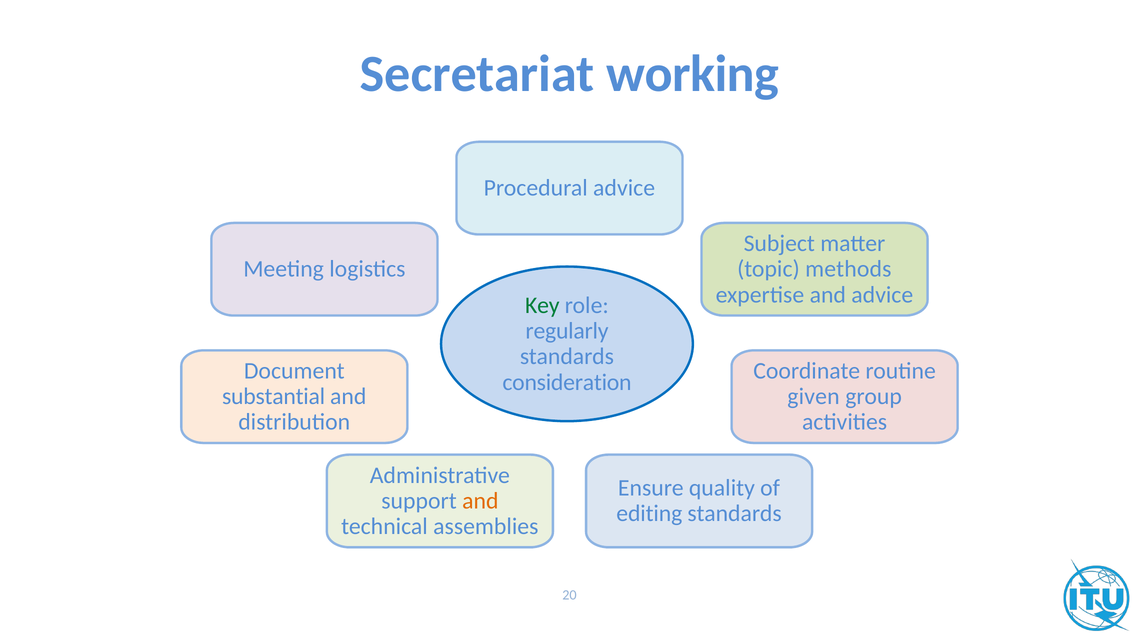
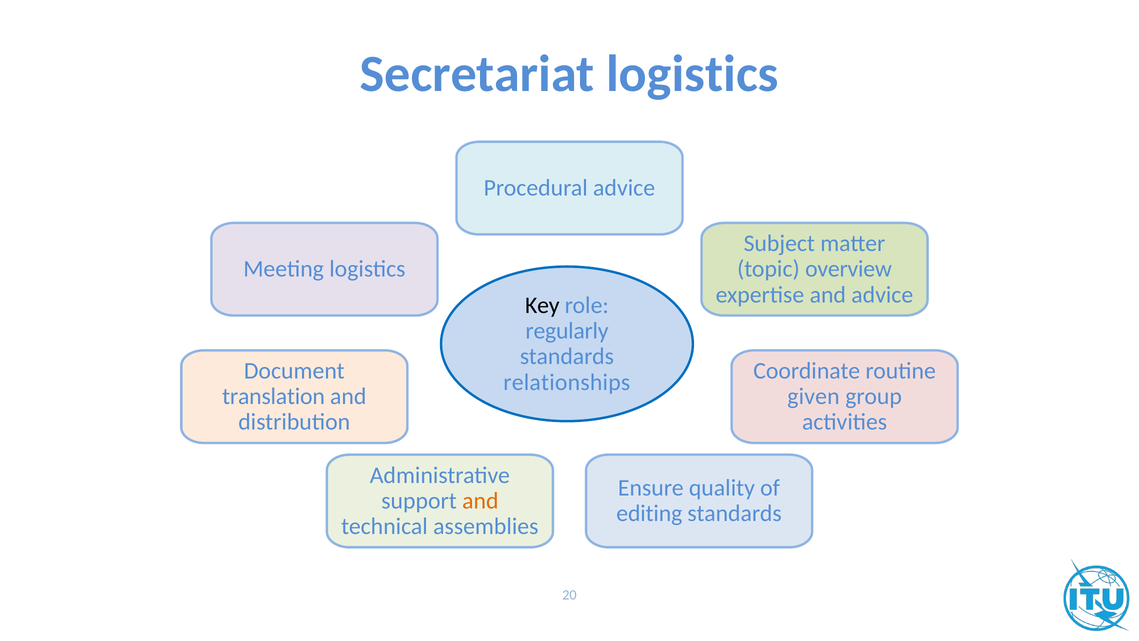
Secretariat working: working -> logistics (692, 74)
methods: methods -> overview (849, 269)
Key colour: green -> black (542, 305)
consideration: consideration -> relationships (567, 382)
substantial: substantial -> translation (274, 396)
